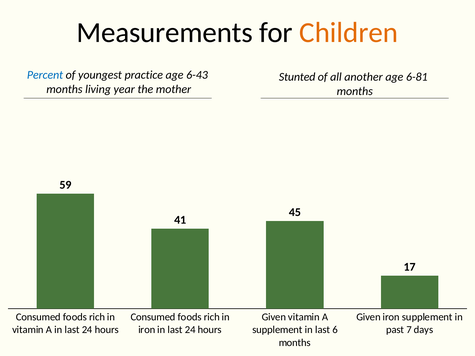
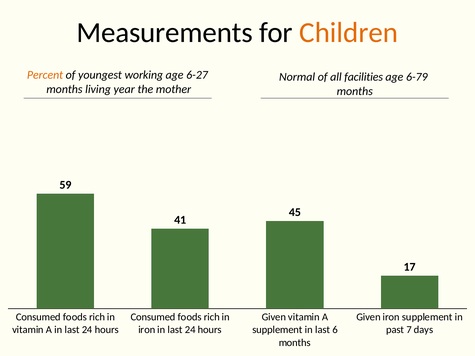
Percent colour: blue -> orange (45, 75)
practice: practice -> working (144, 75)
6-43: 6-43 -> 6-27 (197, 75)
Stunted: Stunted -> Normal (297, 77)
another: another -> facilities (364, 77)
6-81: 6-81 -> 6-79 (417, 77)
